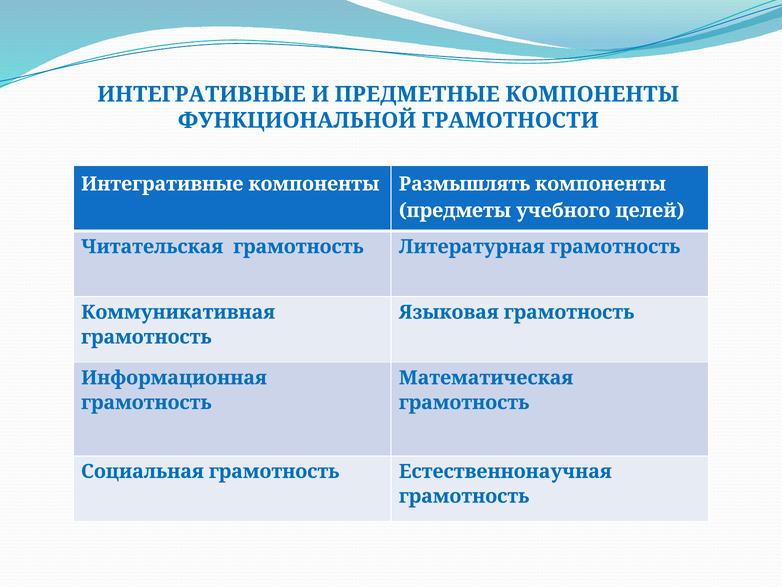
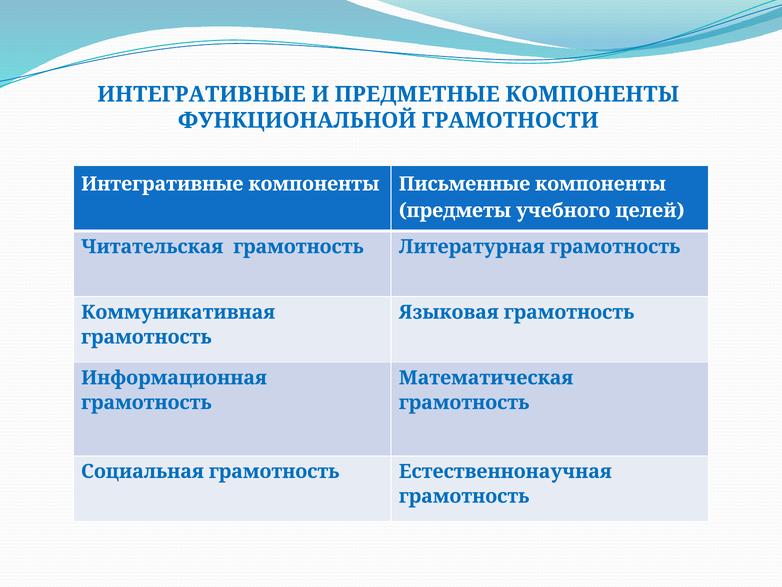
Размышлять: Размышлять -> Письменные (465, 184)
